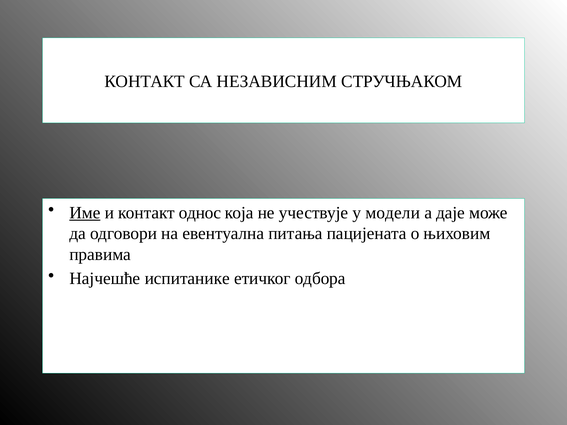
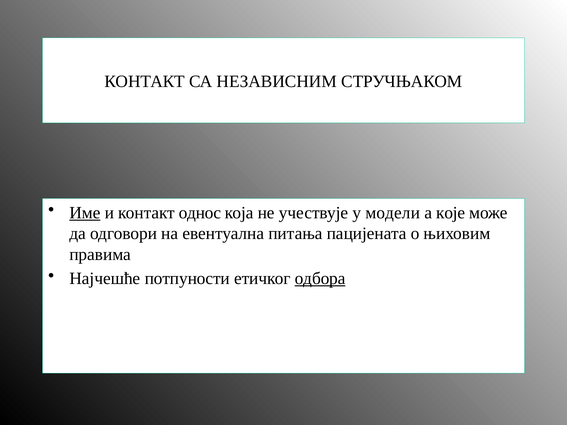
даје: даје -> које (451, 213)
испитанике: испитанике -> потпуности (187, 279)
одбора underline: none -> present (320, 279)
